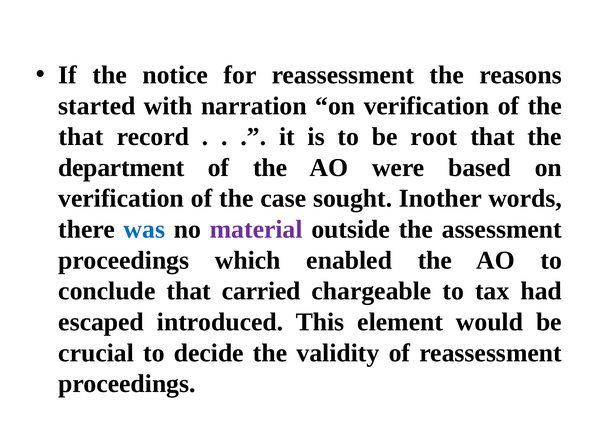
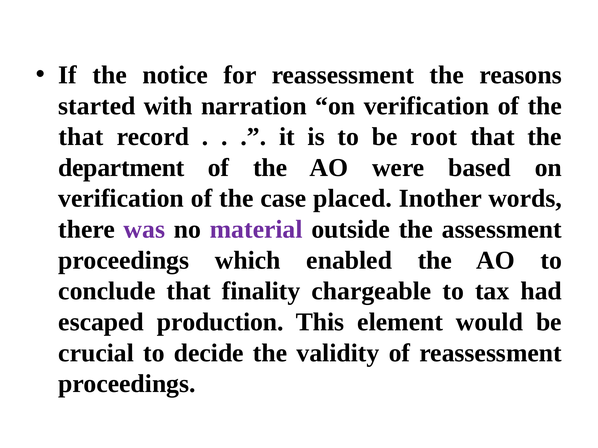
sought: sought -> placed (353, 199)
was colour: blue -> purple (144, 230)
carried: carried -> finality (261, 291)
introduced: introduced -> production (220, 322)
